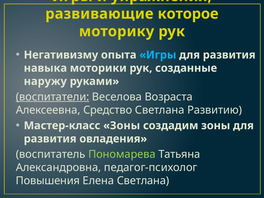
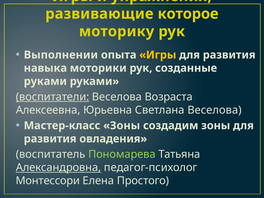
Негативизму: Негативизму -> Выполнении (61, 55)
Игры colour: light blue -> yellow (158, 55)
наружу: наружу -> руками (45, 81)
Средство: Средство -> Юрьевна (108, 110)
Светлана Развитию: Развитию -> Веселова (215, 110)
Александровна underline: none -> present (58, 168)
Повышения: Повышения -> Монтессори (48, 181)
Елена Светлана: Светлана -> Простого (143, 181)
